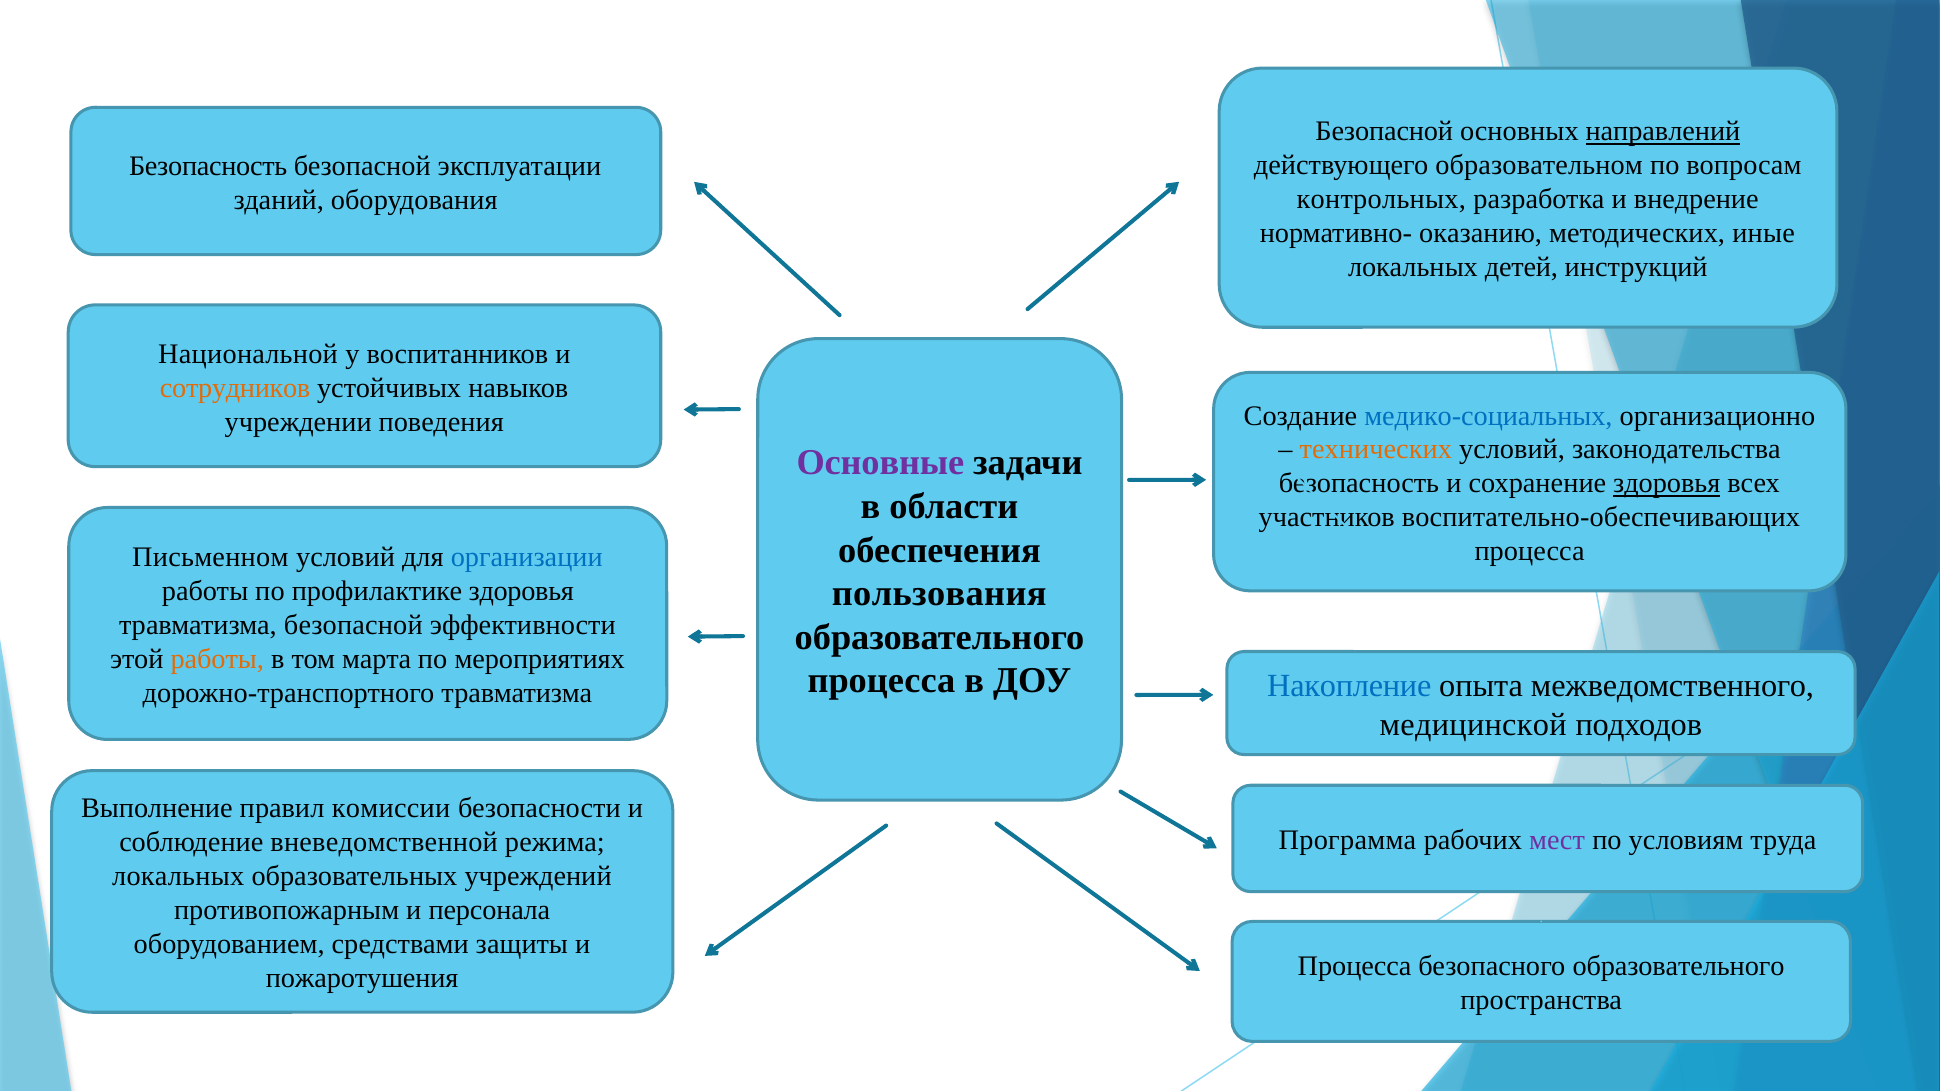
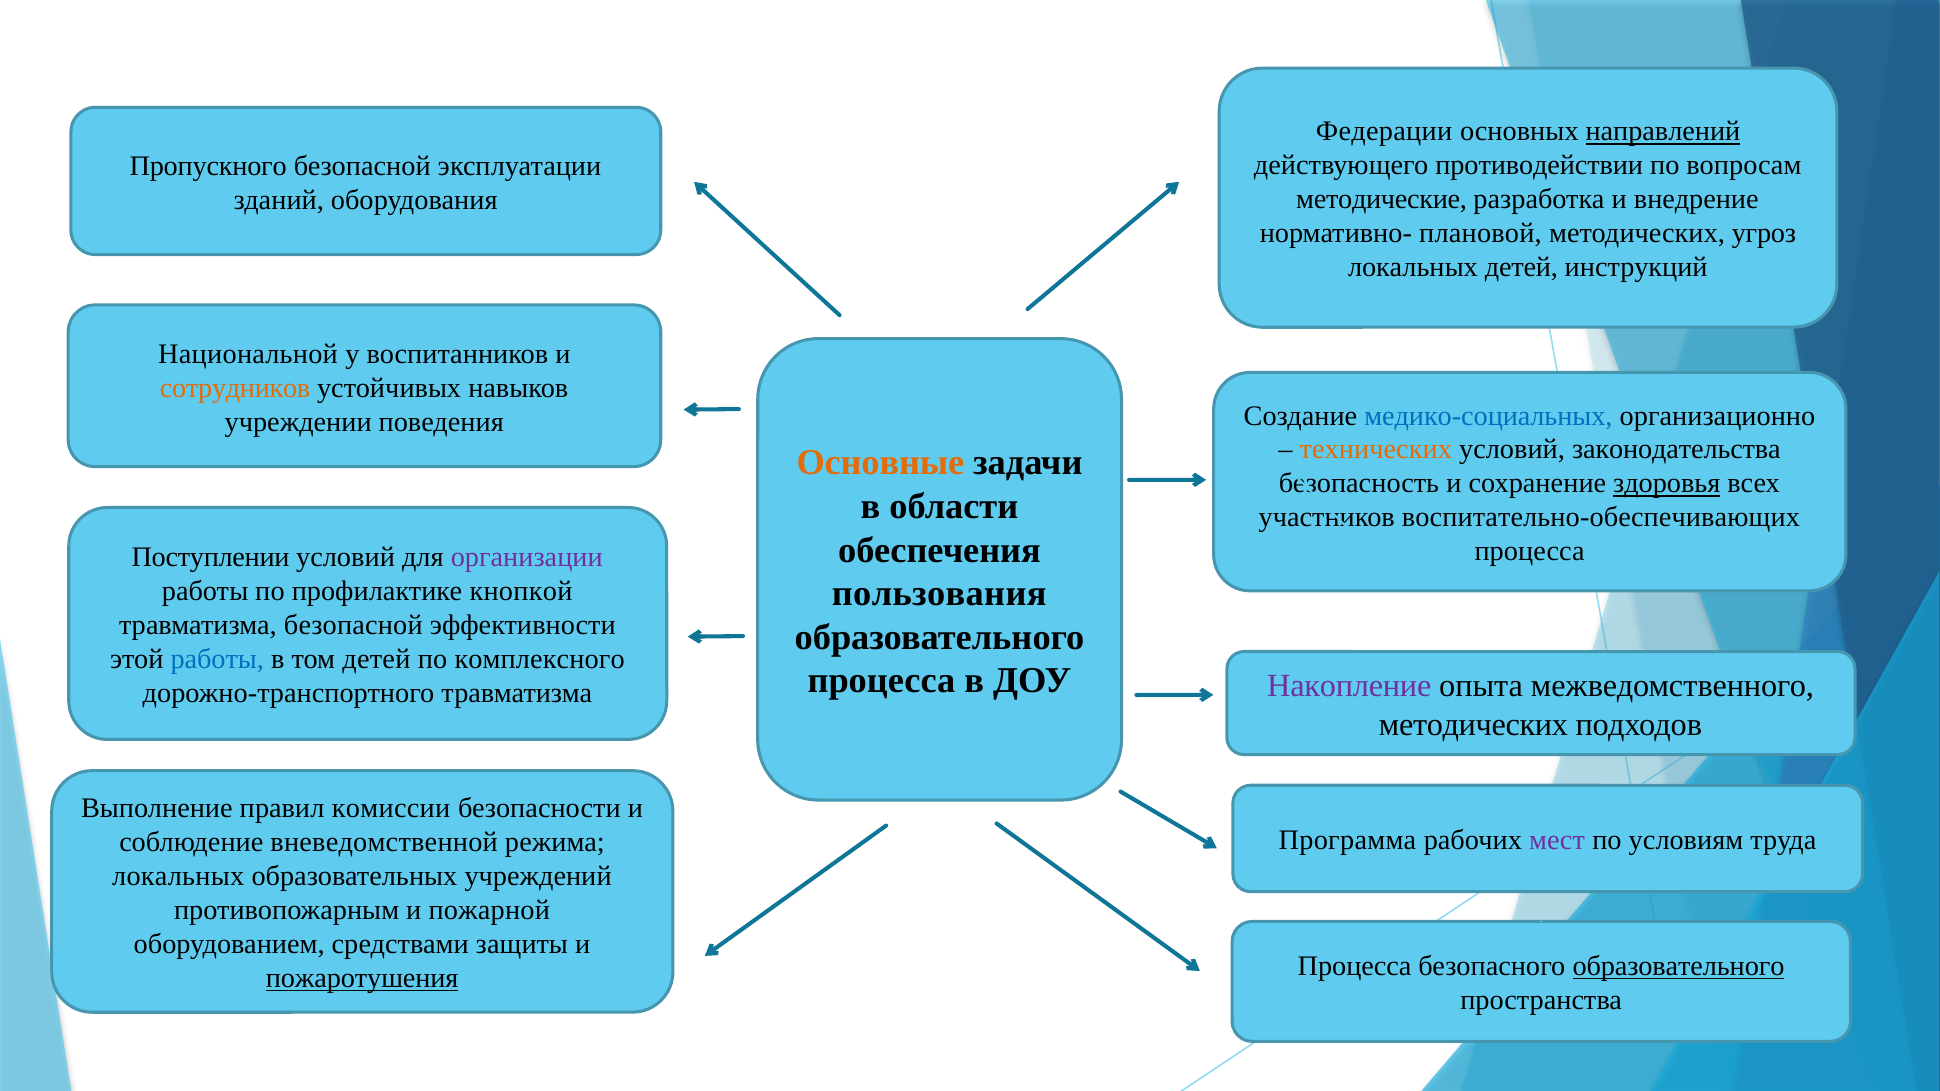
Безопасной: Безопасной -> Федерации (1384, 132)
образовательном: образовательном -> противодействии (1539, 166)
Безопасность: Безопасность -> Пропускного (208, 166)
контрольных: контрольных -> методические (1382, 200)
оказанию: оказанию -> плановой (1480, 234)
иные: иные -> угроз (1764, 234)
Основные colour: purple -> orange (880, 463)
Письменном: Письменном -> Поступлении (211, 558)
организации colour: blue -> purple (527, 558)
профилактике здоровья: здоровья -> кнопкой (521, 592)
работы colour: orange -> blue (217, 659)
том марта: марта -> детей (376, 659)
мероприятиях: мероприятиях -> комплексного (540, 659)
Накопление colour: blue -> purple (1349, 686)
медицинской: медицинской -> методических (1473, 725)
персонала: персонала -> пожарной (489, 911)
образовательного underline: none -> present (1679, 967)
пожаротушения underline: none -> present (362, 979)
